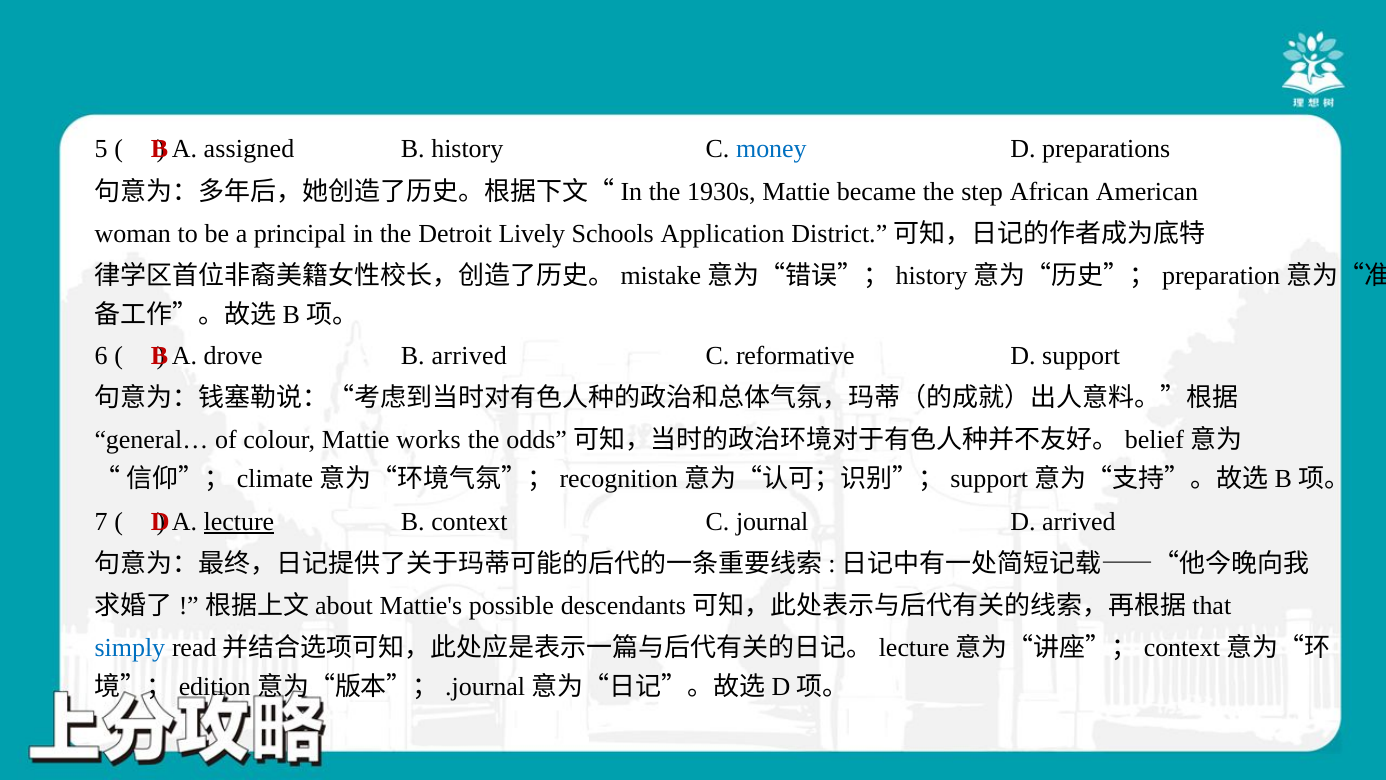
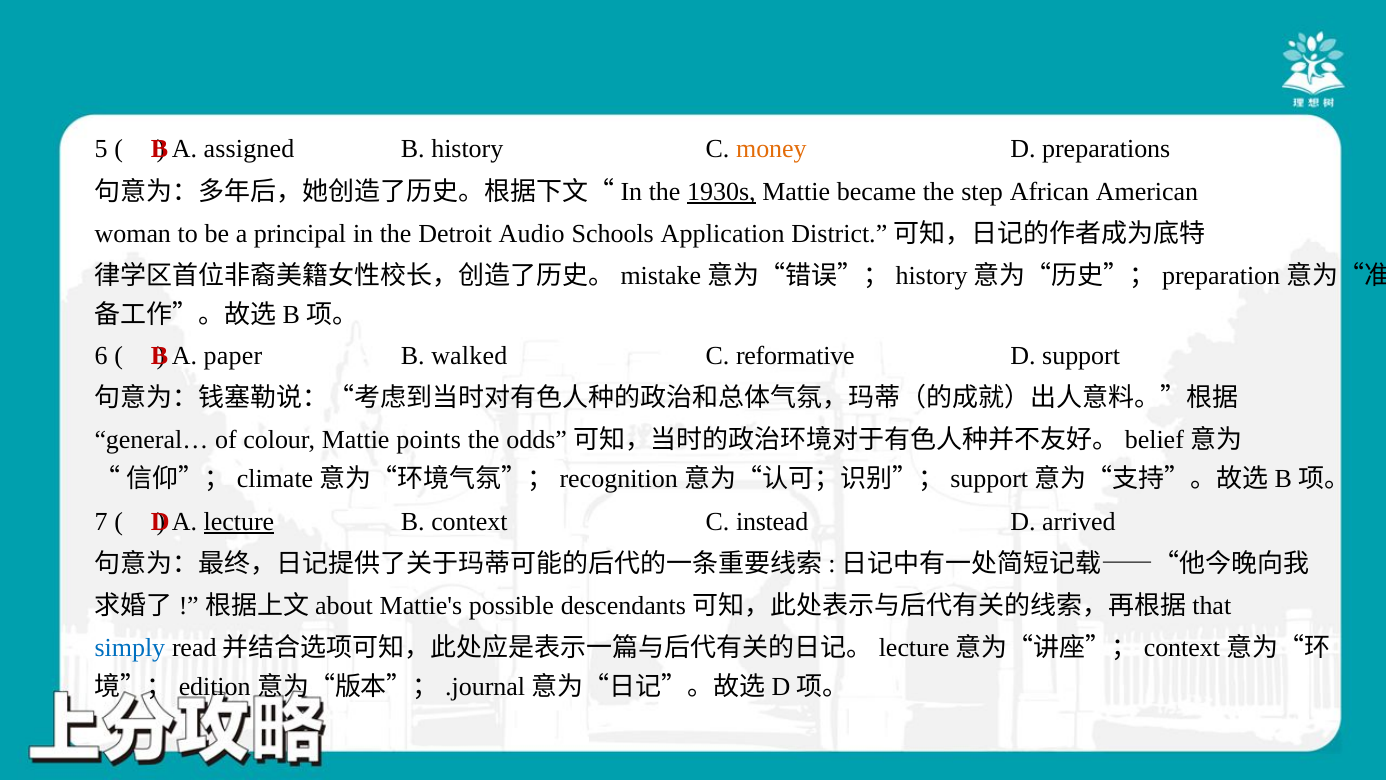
money colour: blue -> orange (771, 149)
1930s underline: none -> present (721, 192)
Lively: Lively -> Audio (532, 234)
drove: drove -> paper (233, 356)
B arrived: arrived -> walked (469, 356)
works: works -> points (429, 440)
journal: journal -> instead (772, 522)
